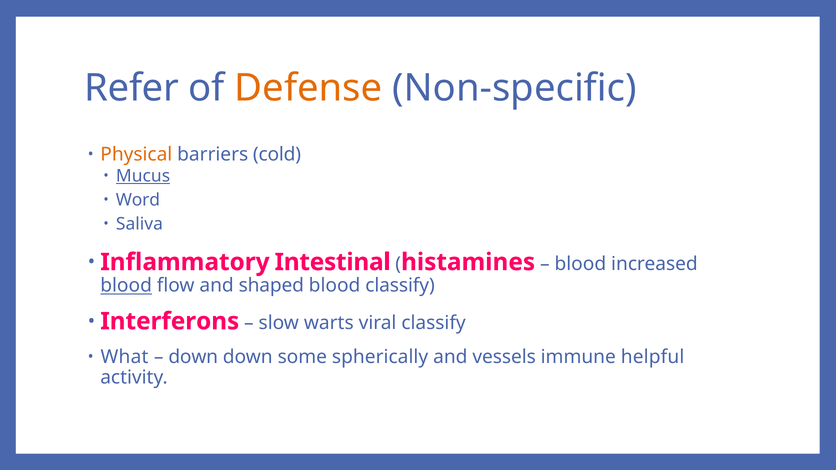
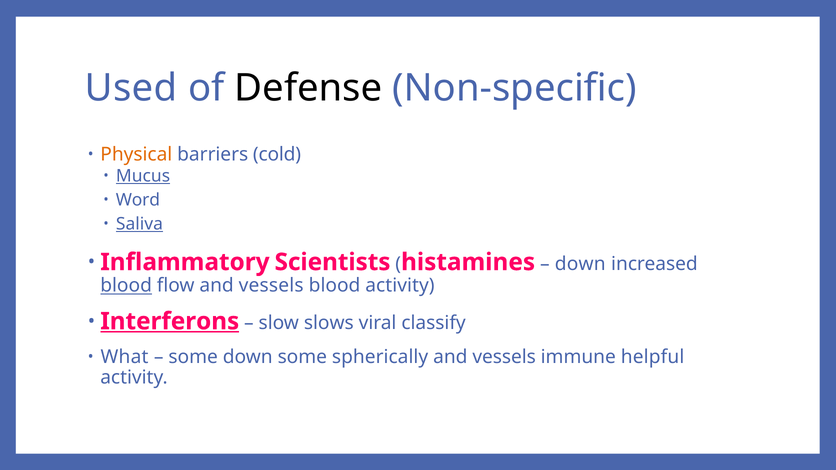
Refer: Refer -> Used (131, 88)
Defense colour: orange -> black (308, 88)
Saliva underline: none -> present (139, 224)
Intestinal: Intestinal -> Scientists (333, 262)
blood: blood -> down (580, 264)
flow and shaped: shaped -> vessels (271, 286)
blood classify: classify -> activity (400, 286)
Interferons underline: none -> present (170, 321)
warts: warts -> slows (329, 323)
down: down -> some (193, 357)
